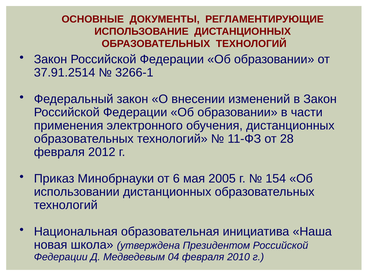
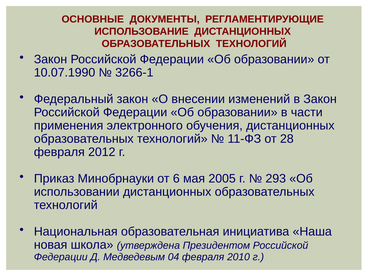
37.91.2514: 37.91.2514 -> 10.07.1990 (65, 73)
154: 154 -> 293 (276, 179)
